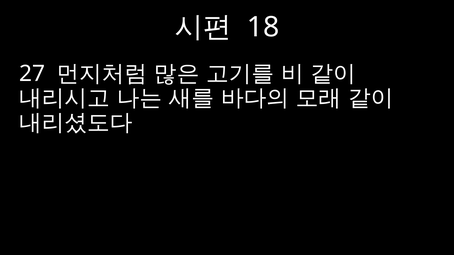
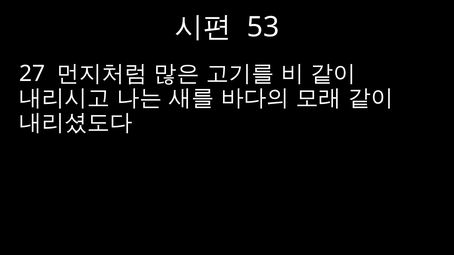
18: 18 -> 53 (263, 27)
